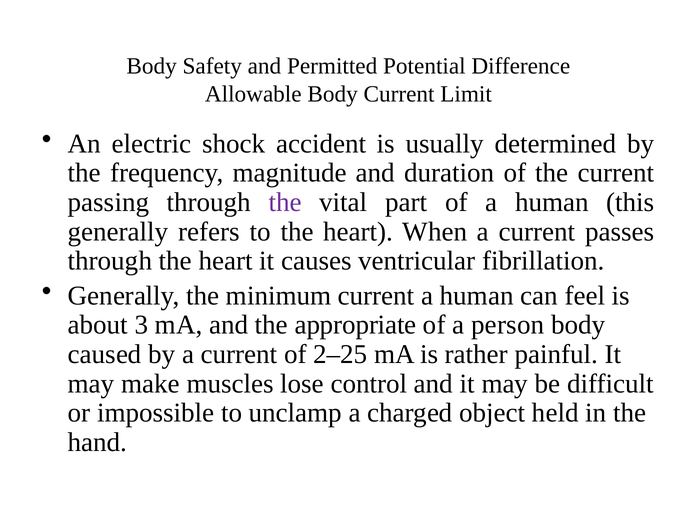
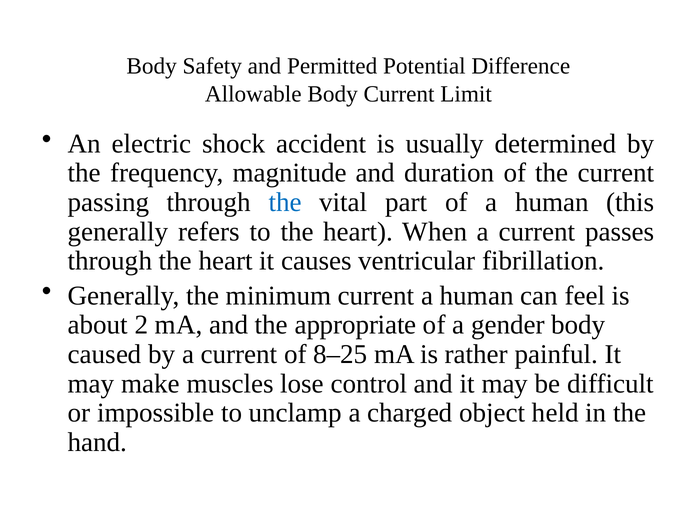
the colour: purple -> blue (285, 202)
3: 3 -> 2 (141, 325)
person: person -> gender (508, 325)
2–25: 2–25 -> 8–25 (340, 354)
